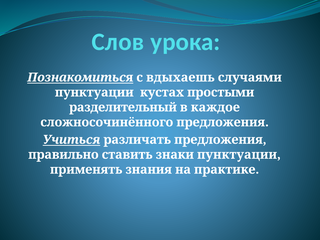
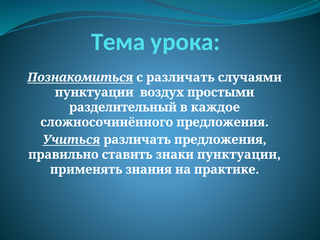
Слов: Слов -> Тема (118, 42)
с вдыхаешь: вдыхаешь -> различать (180, 77)
кустах: кустах -> воздух (162, 92)
